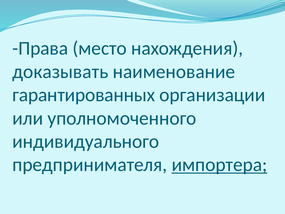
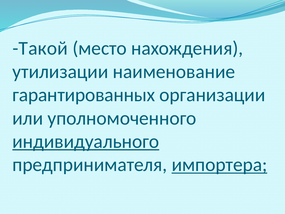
Права: Права -> Такой (40, 48)
доказывать: доказывать -> утилизации (60, 72)
индивидуального underline: none -> present (86, 141)
